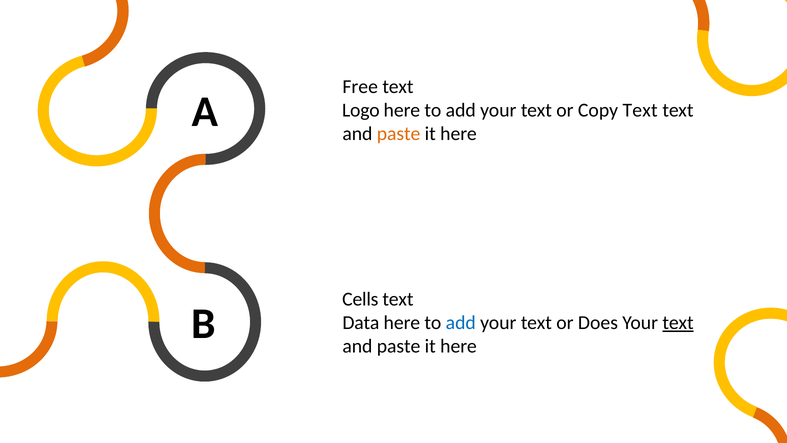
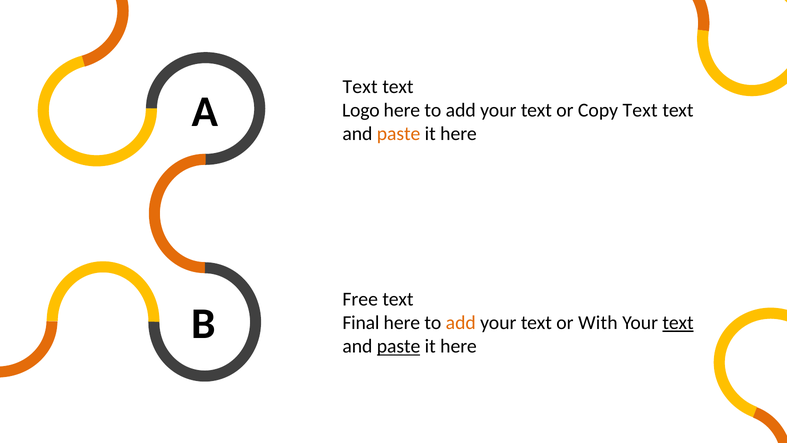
Free: Free -> Text (360, 87)
Cells: Cells -> Free (360, 299)
Data: Data -> Final (361, 323)
add colour: blue -> orange (461, 323)
Does: Does -> With (598, 323)
paste underline: none -> present (399, 346)
